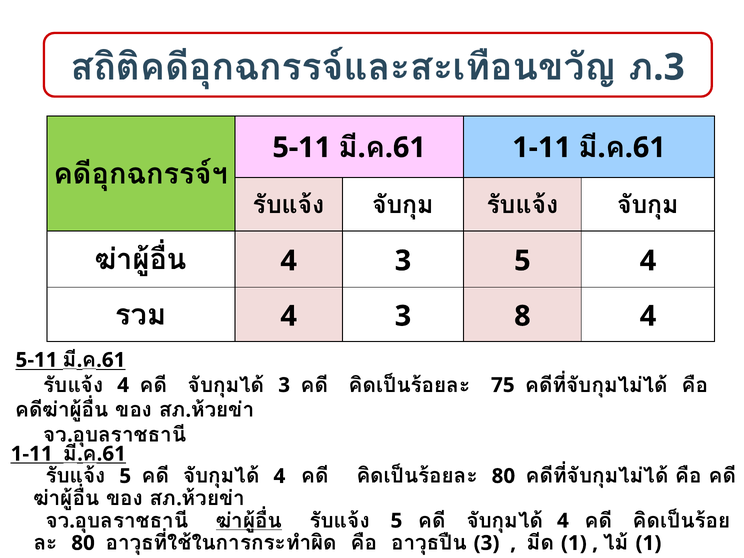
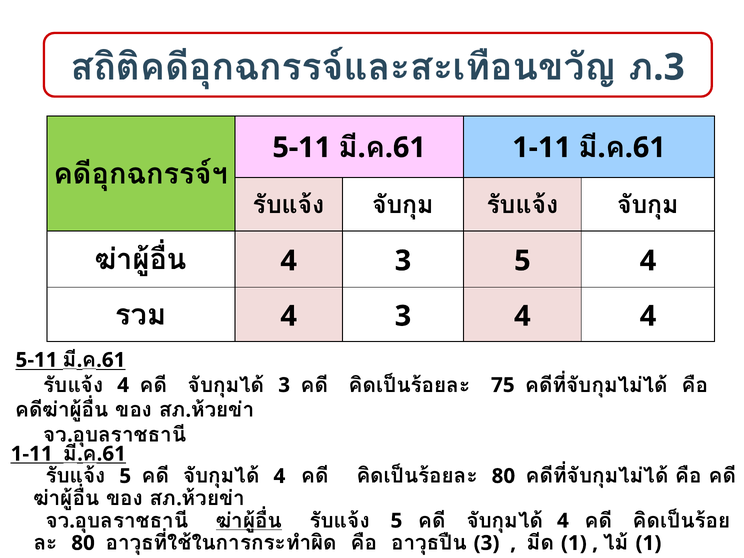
3 8: 8 -> 4 (522, 316)
